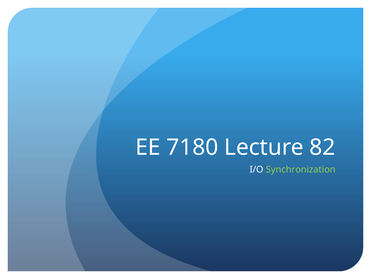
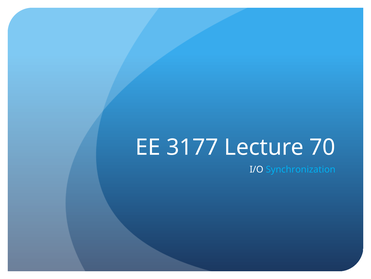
7180: 7180 -> 3177 (192, 147)
82: 82 -> 70 (322, 147)
Synchronization colour: light green -> light blue (301, 169)
